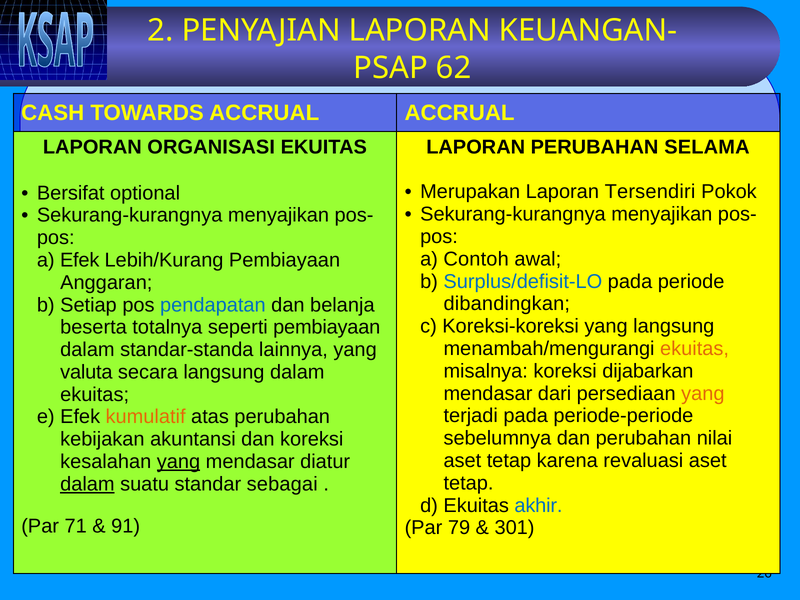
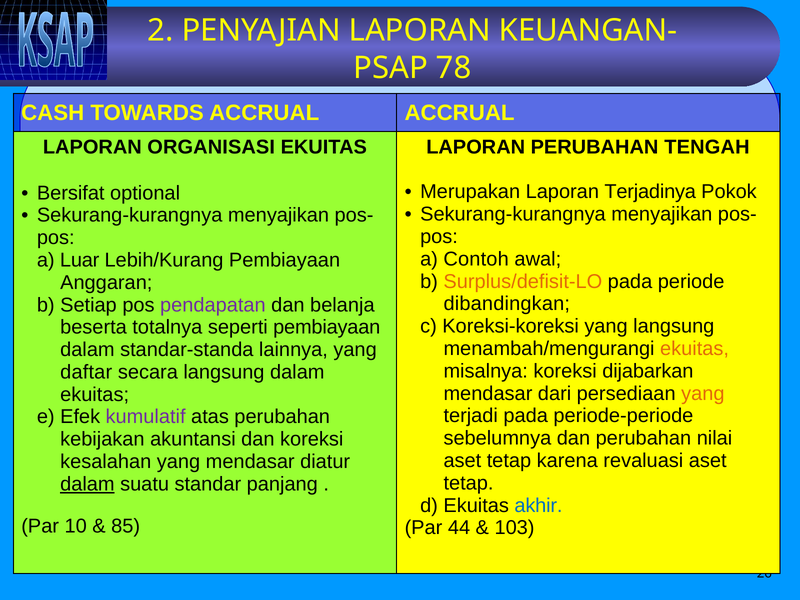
62: 62 -> 78 (454, 68)
SELAMA: SELAMA -> TENGAH (707, 147)
Tersendiri: Tersendiri -> Terjadinya (650, 192)
a Efek: Efek -> Luar (80, 260)
Surplus/defisit-LO colour: blue -> orange (523, 281)
pendapatan colour: blue -> purple (213, 305)
valuta: valuta -> daftar (86, 372)
kumulatif colour: orange -> purple (146, 417)
yang underline: present -> none (179, 462)
sebagai: sebagai -> panjang (282, 484)
71: 71 -> 10 (76, 526)
91: 91 -> 85 (126, 526)
79: 79 -> 44 (459, 528)
301: 301 -> 103 (515, 528)
